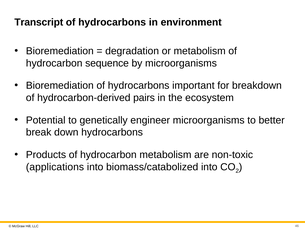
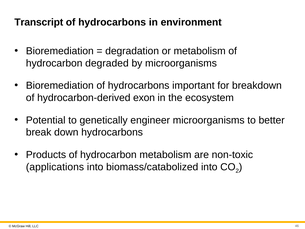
sequence: sequence -> degraded (107, 63)
pairs: pairs -> exon (144, 98)
